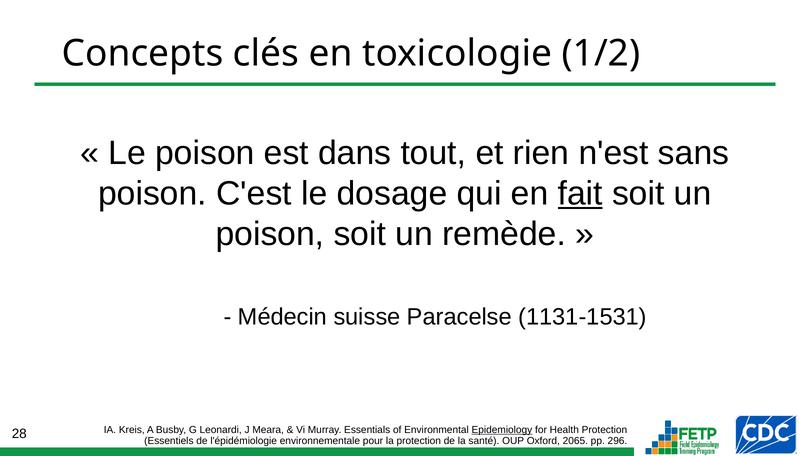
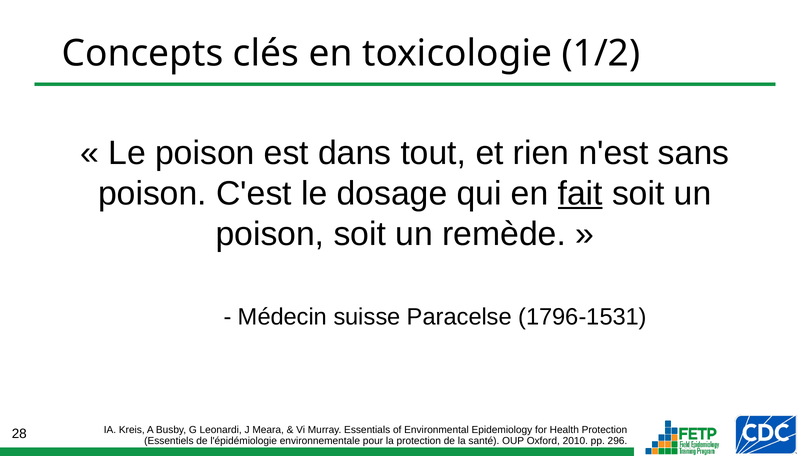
1131-1531: 1131-1531 -> 1796-1531 (583, 317)
Epidemiology underline: present -> none (502, 430)
2065: 2065 -> 2010 (575, 441)
